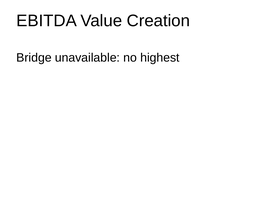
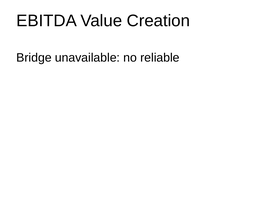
highest: highest -> reliable (160, 57)
